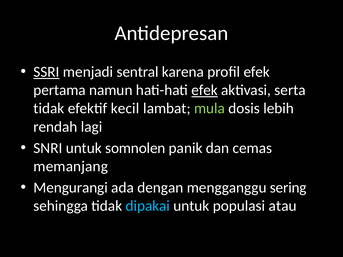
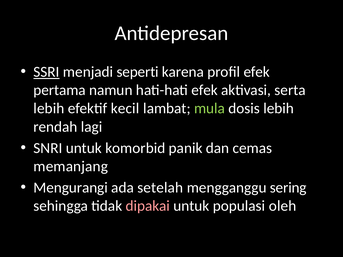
sentral: sentral -> seperti (138, 72)
efek underline: present -> none (205, 90)
tidak: tidak -> lebih (49, 109)
somnolen: somnolen -> komorbid (135, 148)
dengan: dengan -> setelah (160, 188)
dipakai colour: light blue -> pink (148, 206)
atau: atau -> oleh (283, 206)
